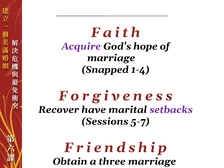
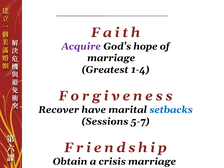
Snapped: Snapped -> Greatest (105, 70)
setbacks colour: purple -> blue (171, 110)
three: three -> crisis (112, 161)
